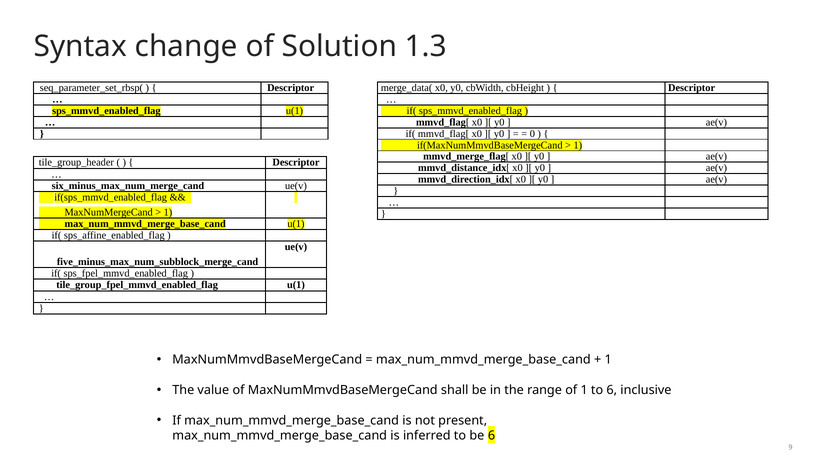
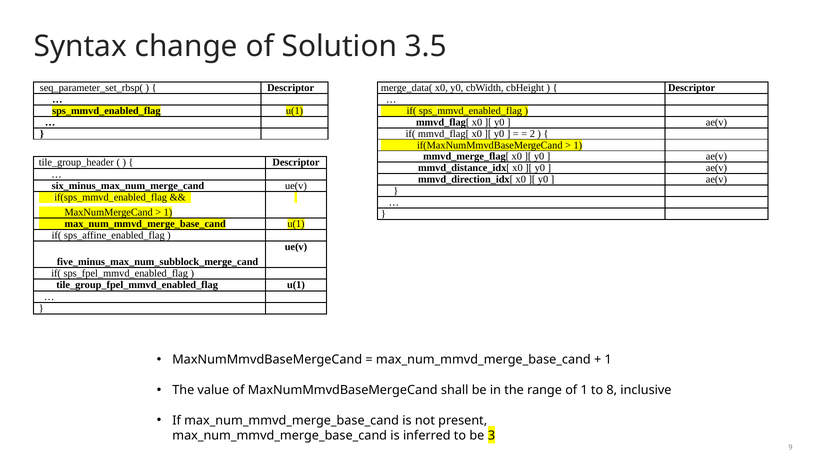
1.3: 1.3 -> 3.5 (426, 46)
0: 0 -> 2 (532, 133)
to 6: 6 -> 8 (612, 390)
be 6: 6 -> 3 (492, 435)
